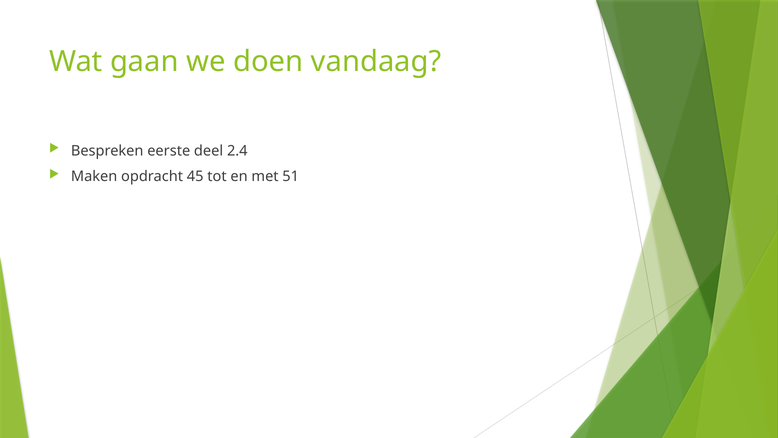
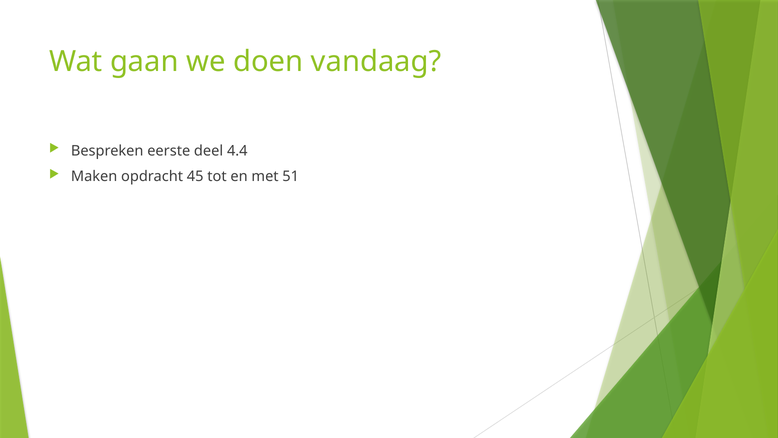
2.4: 2.4 -> 4.4 (237, 151)
